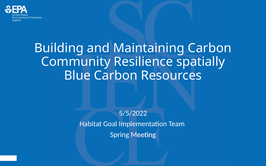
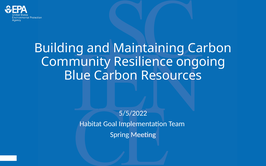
spatially: spatially -> ongoing (201, 62)
